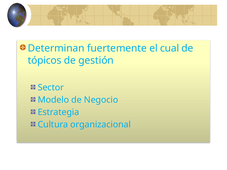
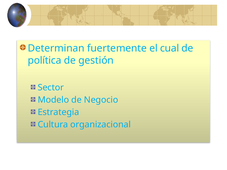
tópicos: tópicos -> política (45, 60)
